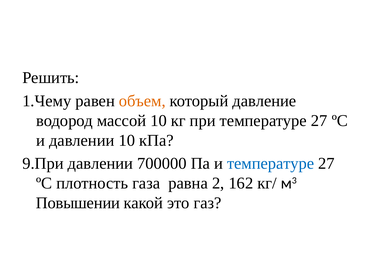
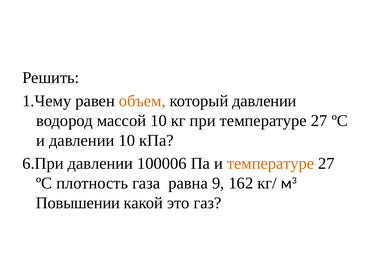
который давление: давление -> давлении (264, 101)
9.При: 9.При -> 6.При (43, 164)
700000: 700000 -> 100006 (162, 164)
температуре colour: blue -> orange (271, 164)
2: 2 -> 9 (218, 183)
